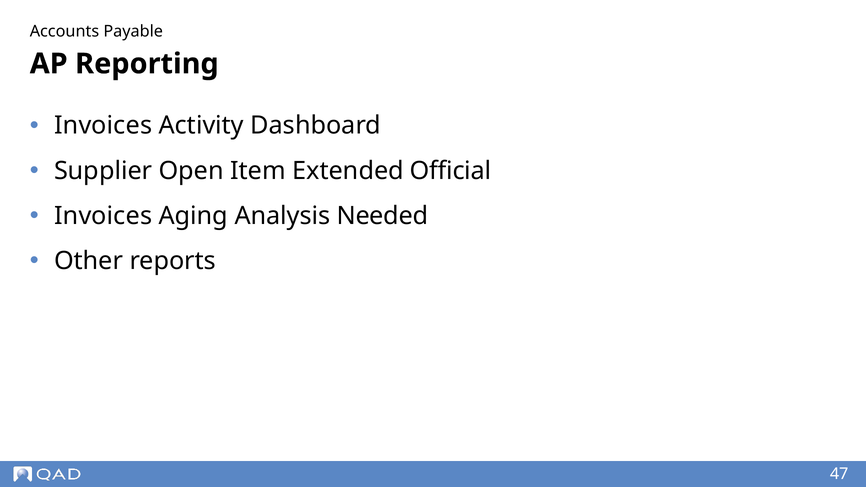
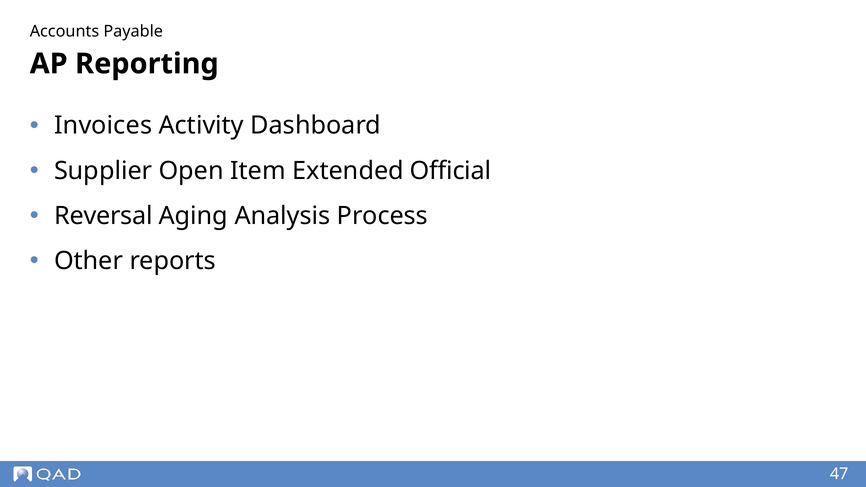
Invoices: Invoices -> Reversal (103, 216)
Needed: Needed -> Process (382, 216)
